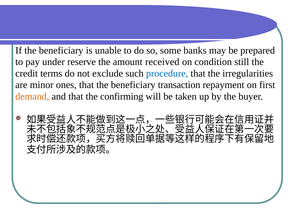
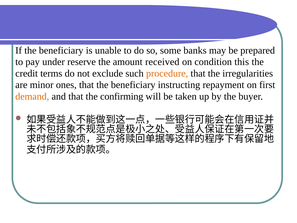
still: still -> this (242, 62)
procedure colour: blue -> orange (167, 73)
transaction: transaction -> instructing (179, 85)
